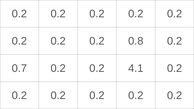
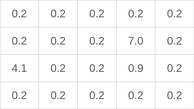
0.8: 0.8 -> 7.0 (136, 41)
0.7: 0.7 -> 4.1 (19, 68)
4.1: 4.1 -> 0.9 (136, 68)
